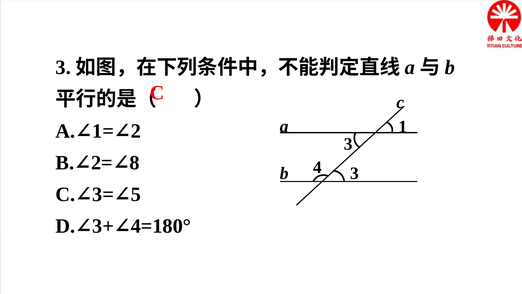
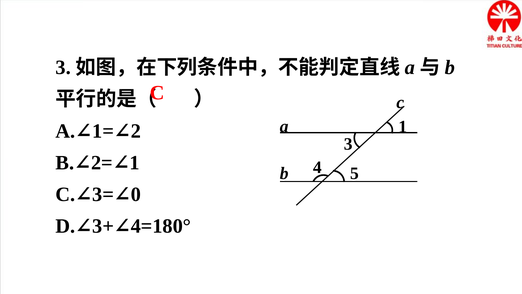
8: 8 -> 1 (135, 162)
b 3: 3 -> 5 (354, 173)
5: 5 -> 0 (136, 194)
